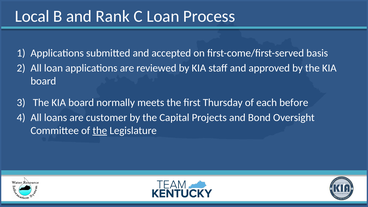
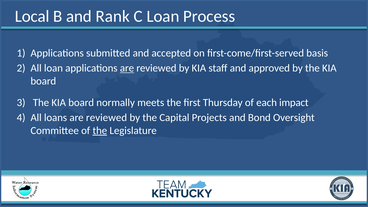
are underline: none -> present (127, 68)
before: before -> impact (294, 103)
loans are customer: customer -> reviewed (107, 118)
